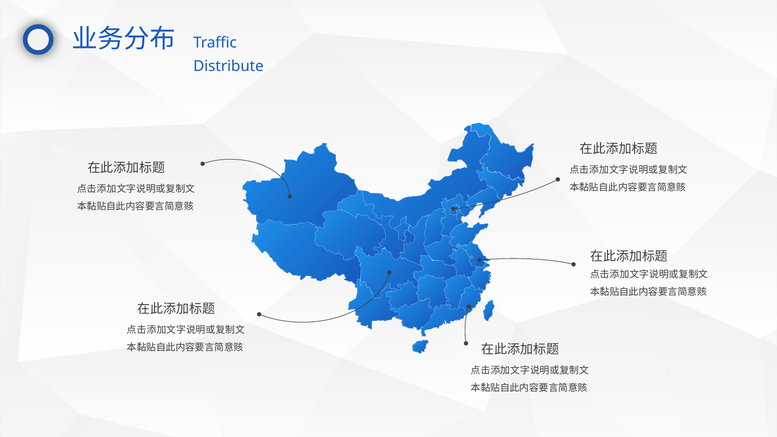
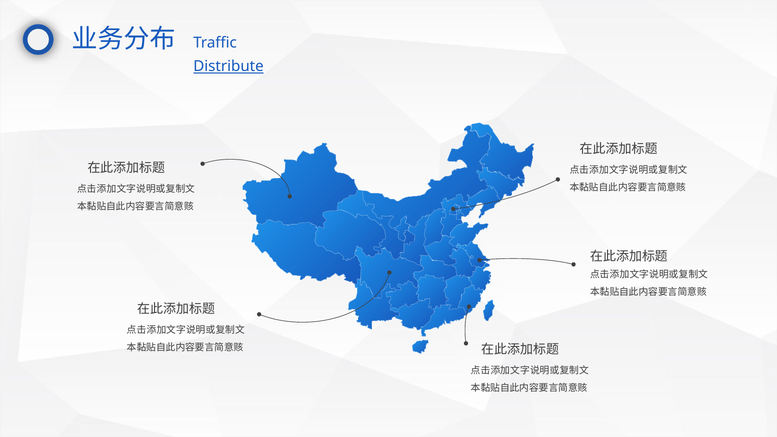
Distribute underline: none -> present (229, 66)
